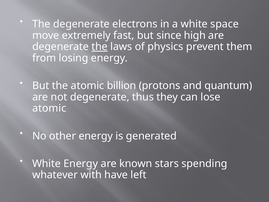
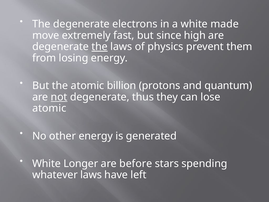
space: space -> made (225, 24)
not underline: none -> present (59, 97)
White Energy: Energy -> Longer (81, 163)
known: known -> before (136, 163)
whatever with: with -> laws (91, 175)
